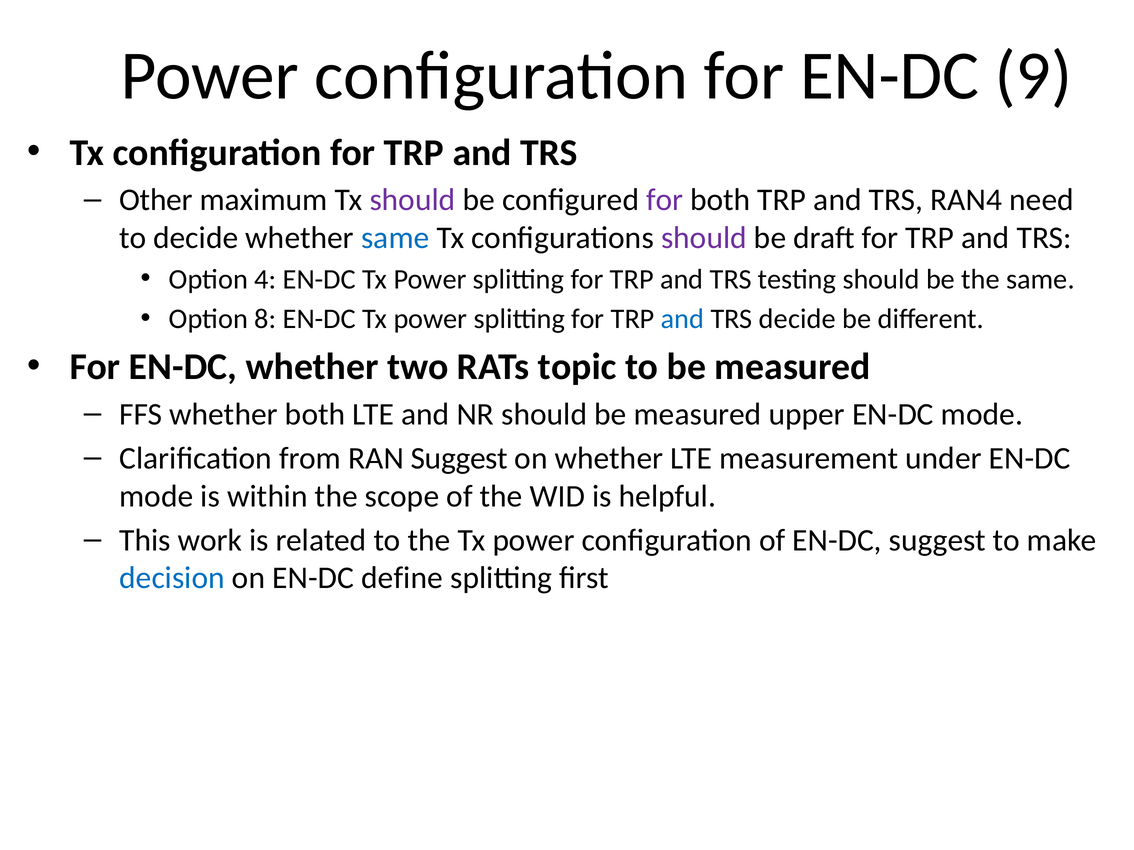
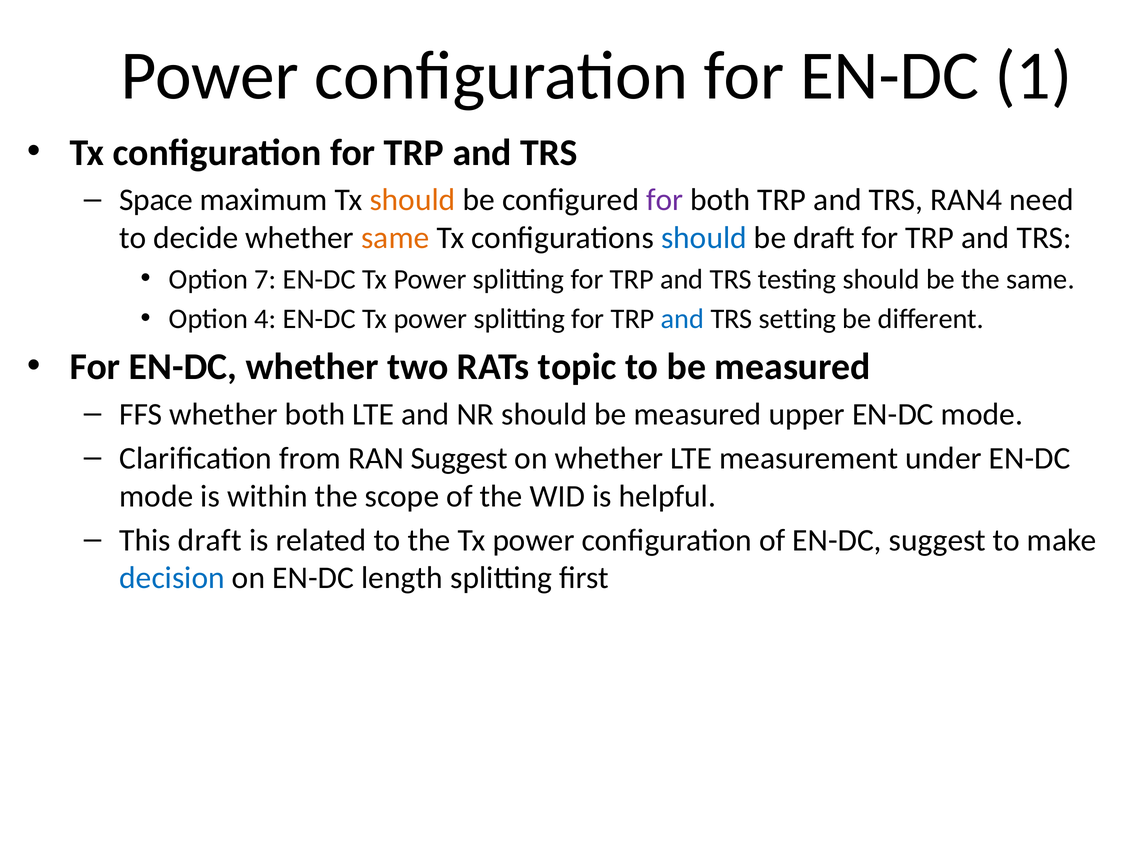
9: 9 -> 1 (1034, 76)
Other: Other -> Space (156, 200)
should colour: purple -> orange (413, 200)
same colour: blue -> orange (395, 238)
should colour: purple -> blue (704, 238)
4: 4 -> 7 (265, 279)
8: 8 -> 4 (265, 319)
TRS decide: decide -> setting (798, 319)
This work: work -> draft (210, 541)
define: define -> length (402, 578)
